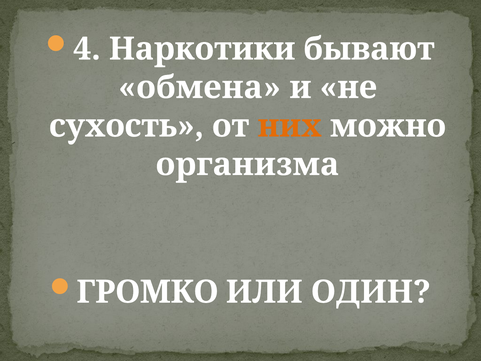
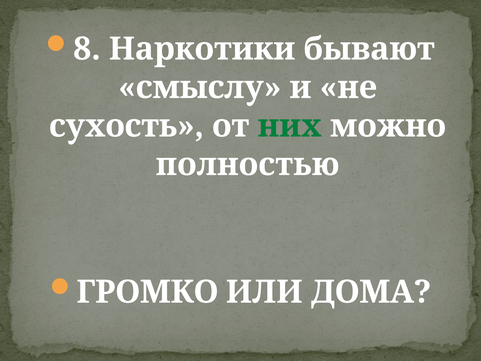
4: 4 -> 8 (87, 49)
обмена: обмена -> смыслу (200, 87)
них colour: orange -> green (290, 126)
организма: организма -> полностью (248, 164)
ОДИН: ОДИН -> ДОМА (371, 292)
